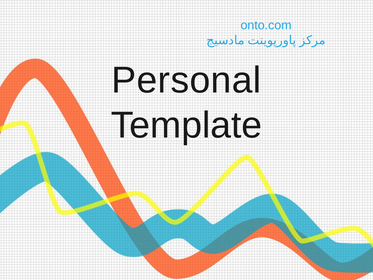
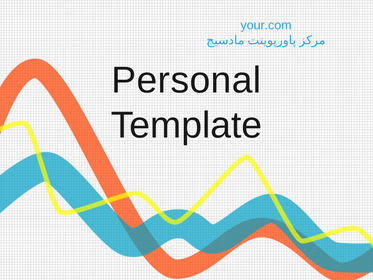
onto.com: onto.com -> your.com (266, 25)
